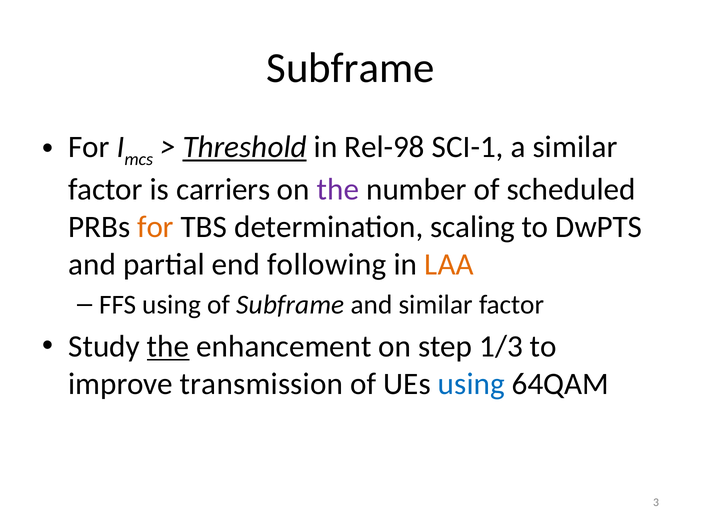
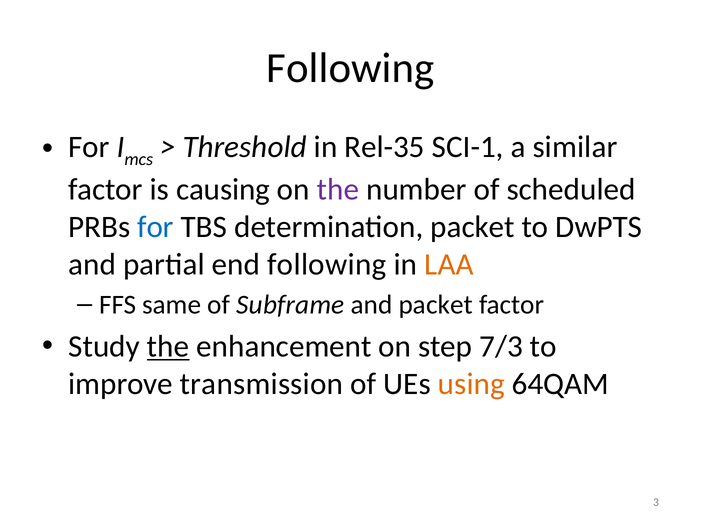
Subframe: Subframe -> Following (350, 68)
Threshold underline: present -> none (245, 147)
Rel-98: Rel-98 -> Rel-35 (385, 147)
carriers: carriers -> causing (223, 190)
for colour: orange -> blue (156, 227)
determination scaling: scaling -> packet (473, 227)
FFS using: using -> same (172, 305)
and similar: similar -> packet (436, 305)
1/3: 1/3 -> 7/3 (501, 346)
using colour: blue -> orange (471, 384)
